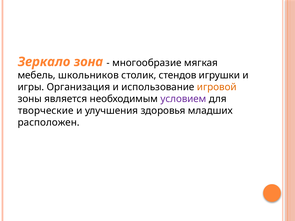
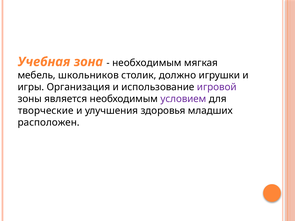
Зеркало: Зеркало -> Учебная (44, 62)
многообразие: многообразие -> необходимым (147, 63)
стендов: стендов -> должно (177, 75)
игровой colour: orange -> purple (217, 87)
